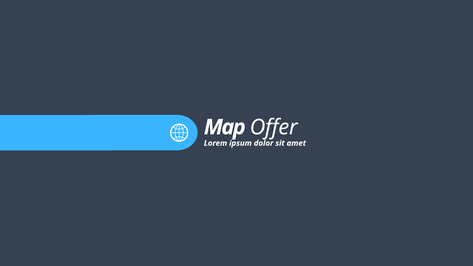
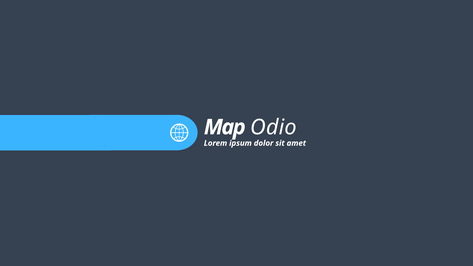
Offer: Offer -> Odio (273, 127)
